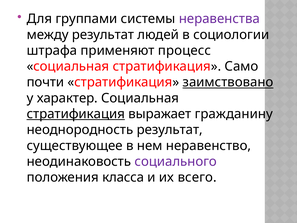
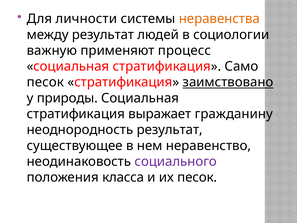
группами: группами -> личности (86, 19)
неравенства colour: purple -> orange (219, 19)
штрафа: штрафа -> важную (52, 50)
почти: почти -> песок (45, 82)
характер: характер -> природы (67, 98)
стратификация underline: present -> none (76, 114)
их всего: всего -> песок (197, 177)
